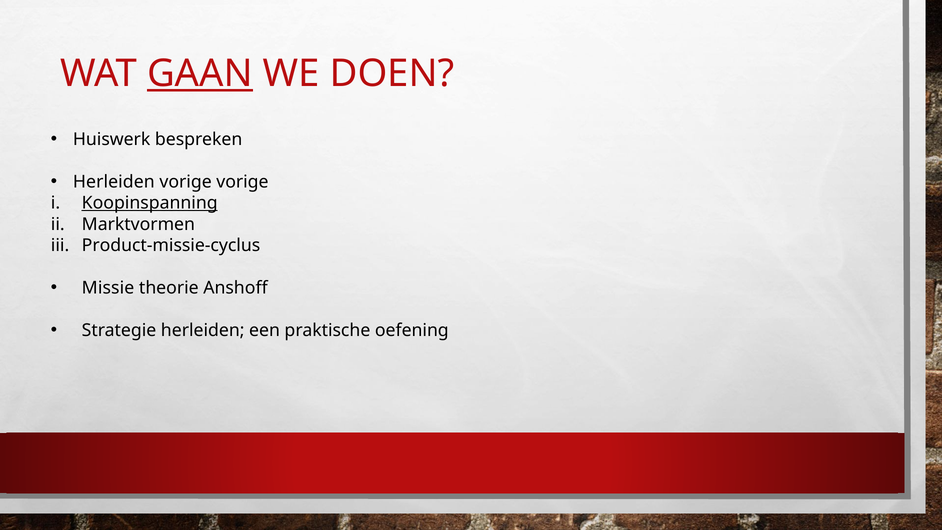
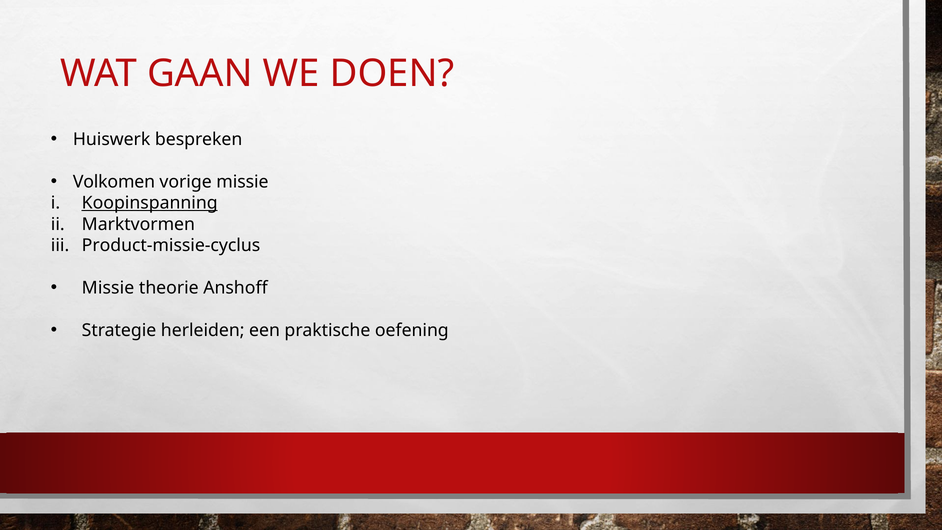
GAAN underline: present -> none (200, 74)
Herleiden: Herleiden -> Volkomen (114, 182)
vorige vorige: vorige -> missie (242, 182)
